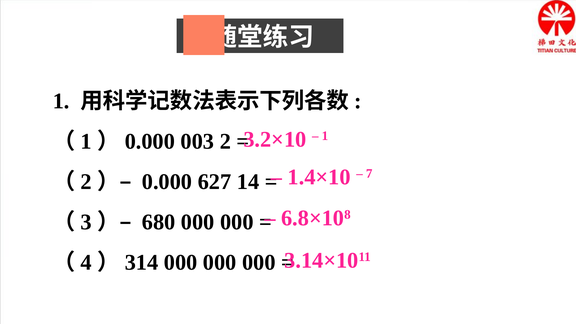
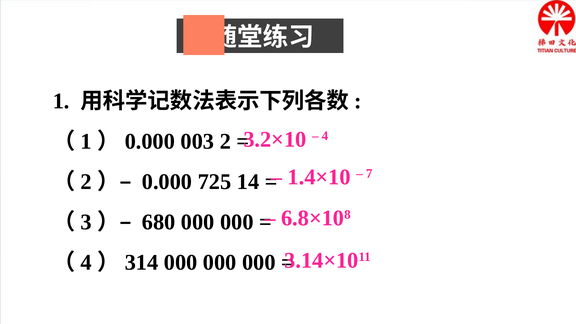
1: 1 -> 4 (325, 136)
627: 627 -> 725 (215, 182)
